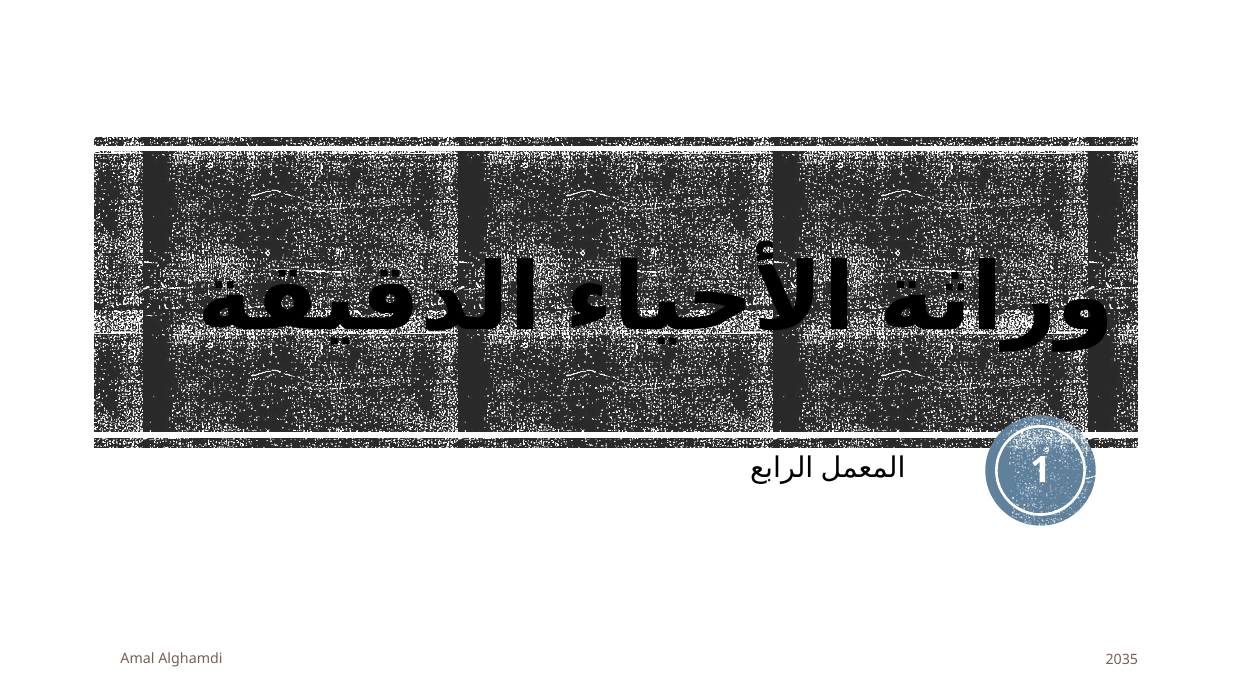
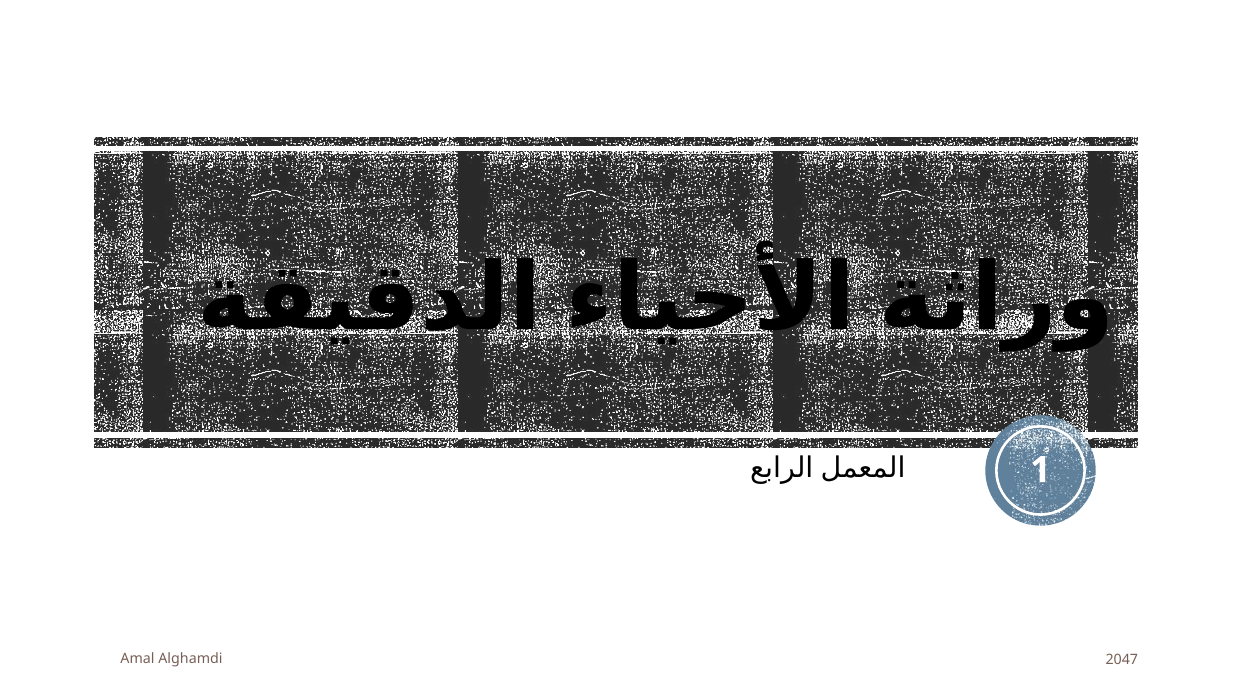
2035: 2035 -> 2047 (1122, 660)
